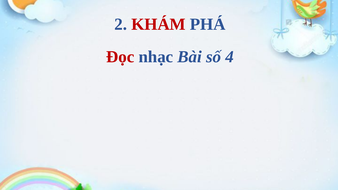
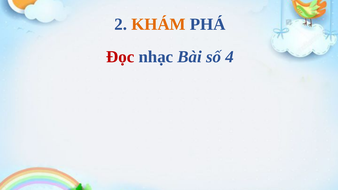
KHÁM colour: red -> orange (158, 24)
